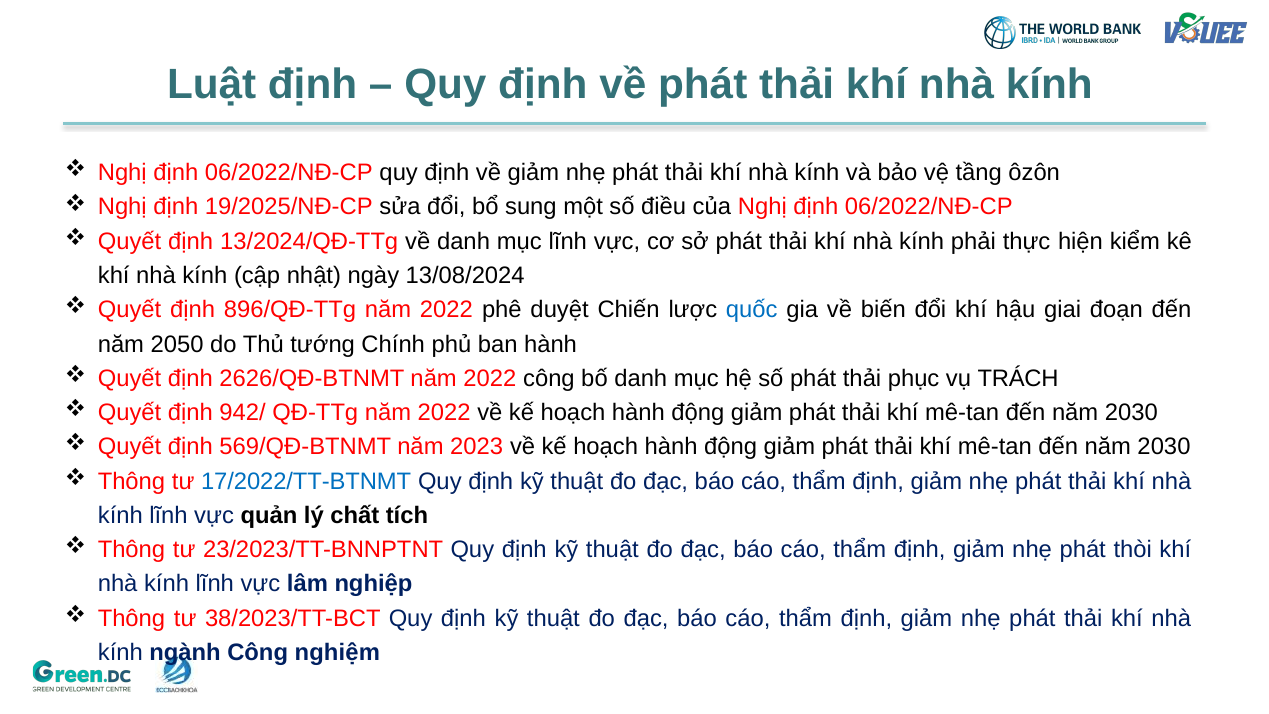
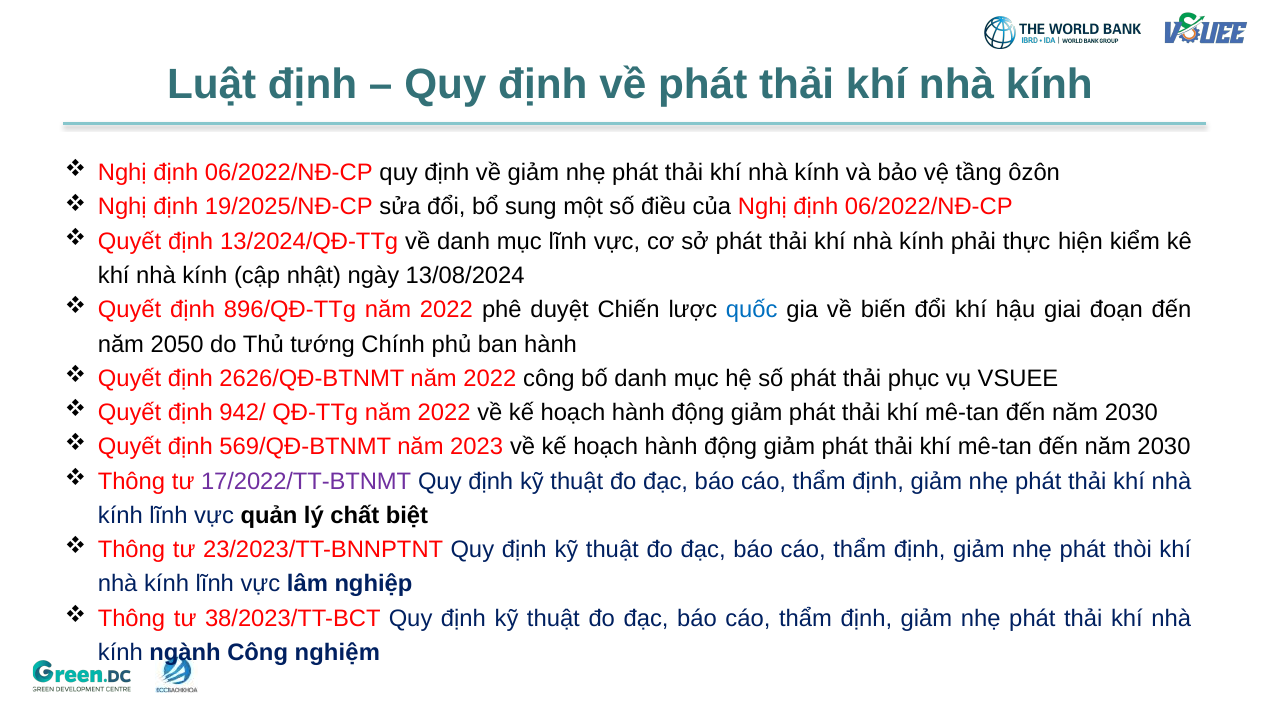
TRÁCH: TRÁCH -> VSUEE (1018, 378)
17/2022/TT-BTNMT colour: blue -> purple (306, 481)
tích: tích -> biệt (407, 515)
